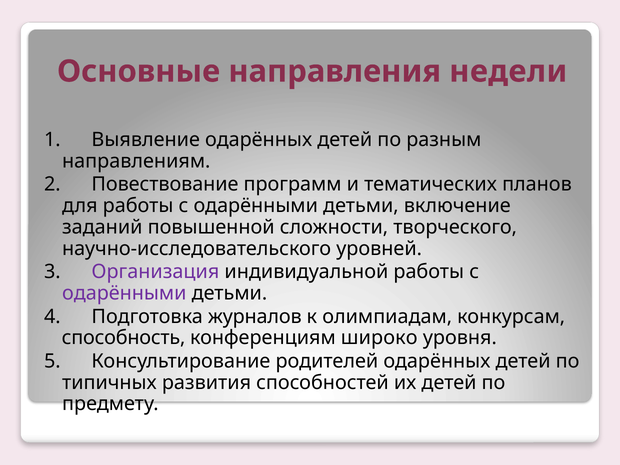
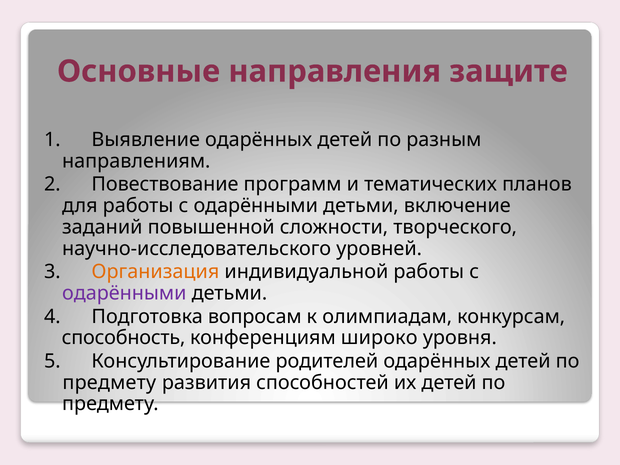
недели: недели -> защите (508, 71)
Организация colour: purple -> orange (155, 272)
журналов: журналов -> вопросам (255, 317)
типичных: типичных -> предмету (109, 383)
